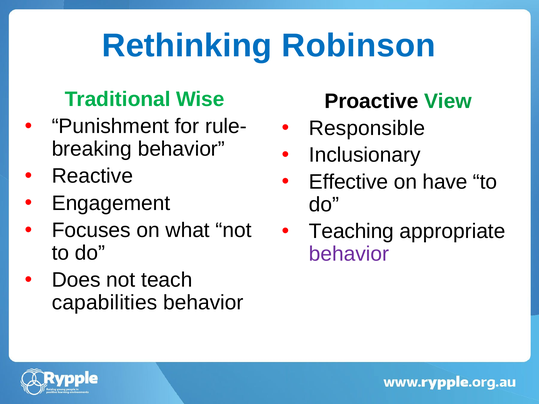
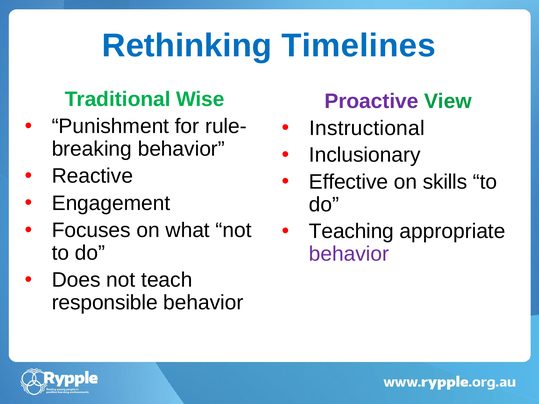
Robinson: Robinson -> Timelines (359, 46)
Proactive colour: black -> purple (371, 101)
Responsible: Responsible -> Instructional (367, 128)
have: have -> skills (445, 182)
capabilities: capabilities -> responsible (105, 303)
